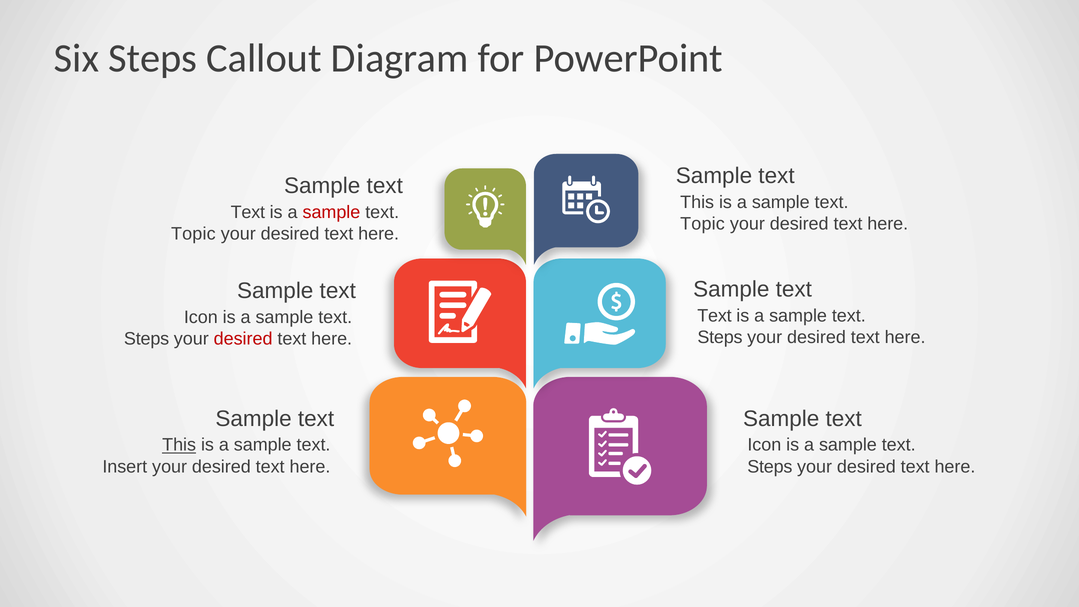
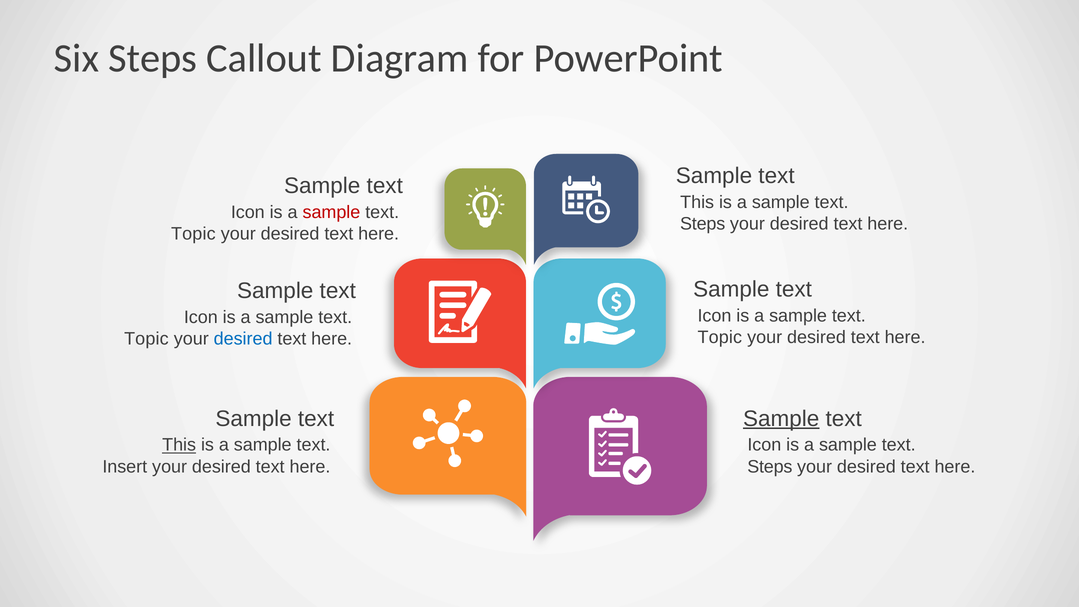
Text: Text -> Icon (248, 212)
Topic: Topic -> Steps (703, 224)
Text: Text -> Icon (714, 316)
Steps: Steps -> Topic (720, 337)
Steps: Steps -> Topic (146, 339)
desired colour: red -> blue (243, 339)
Sample underline: none -> present (781, 419)
